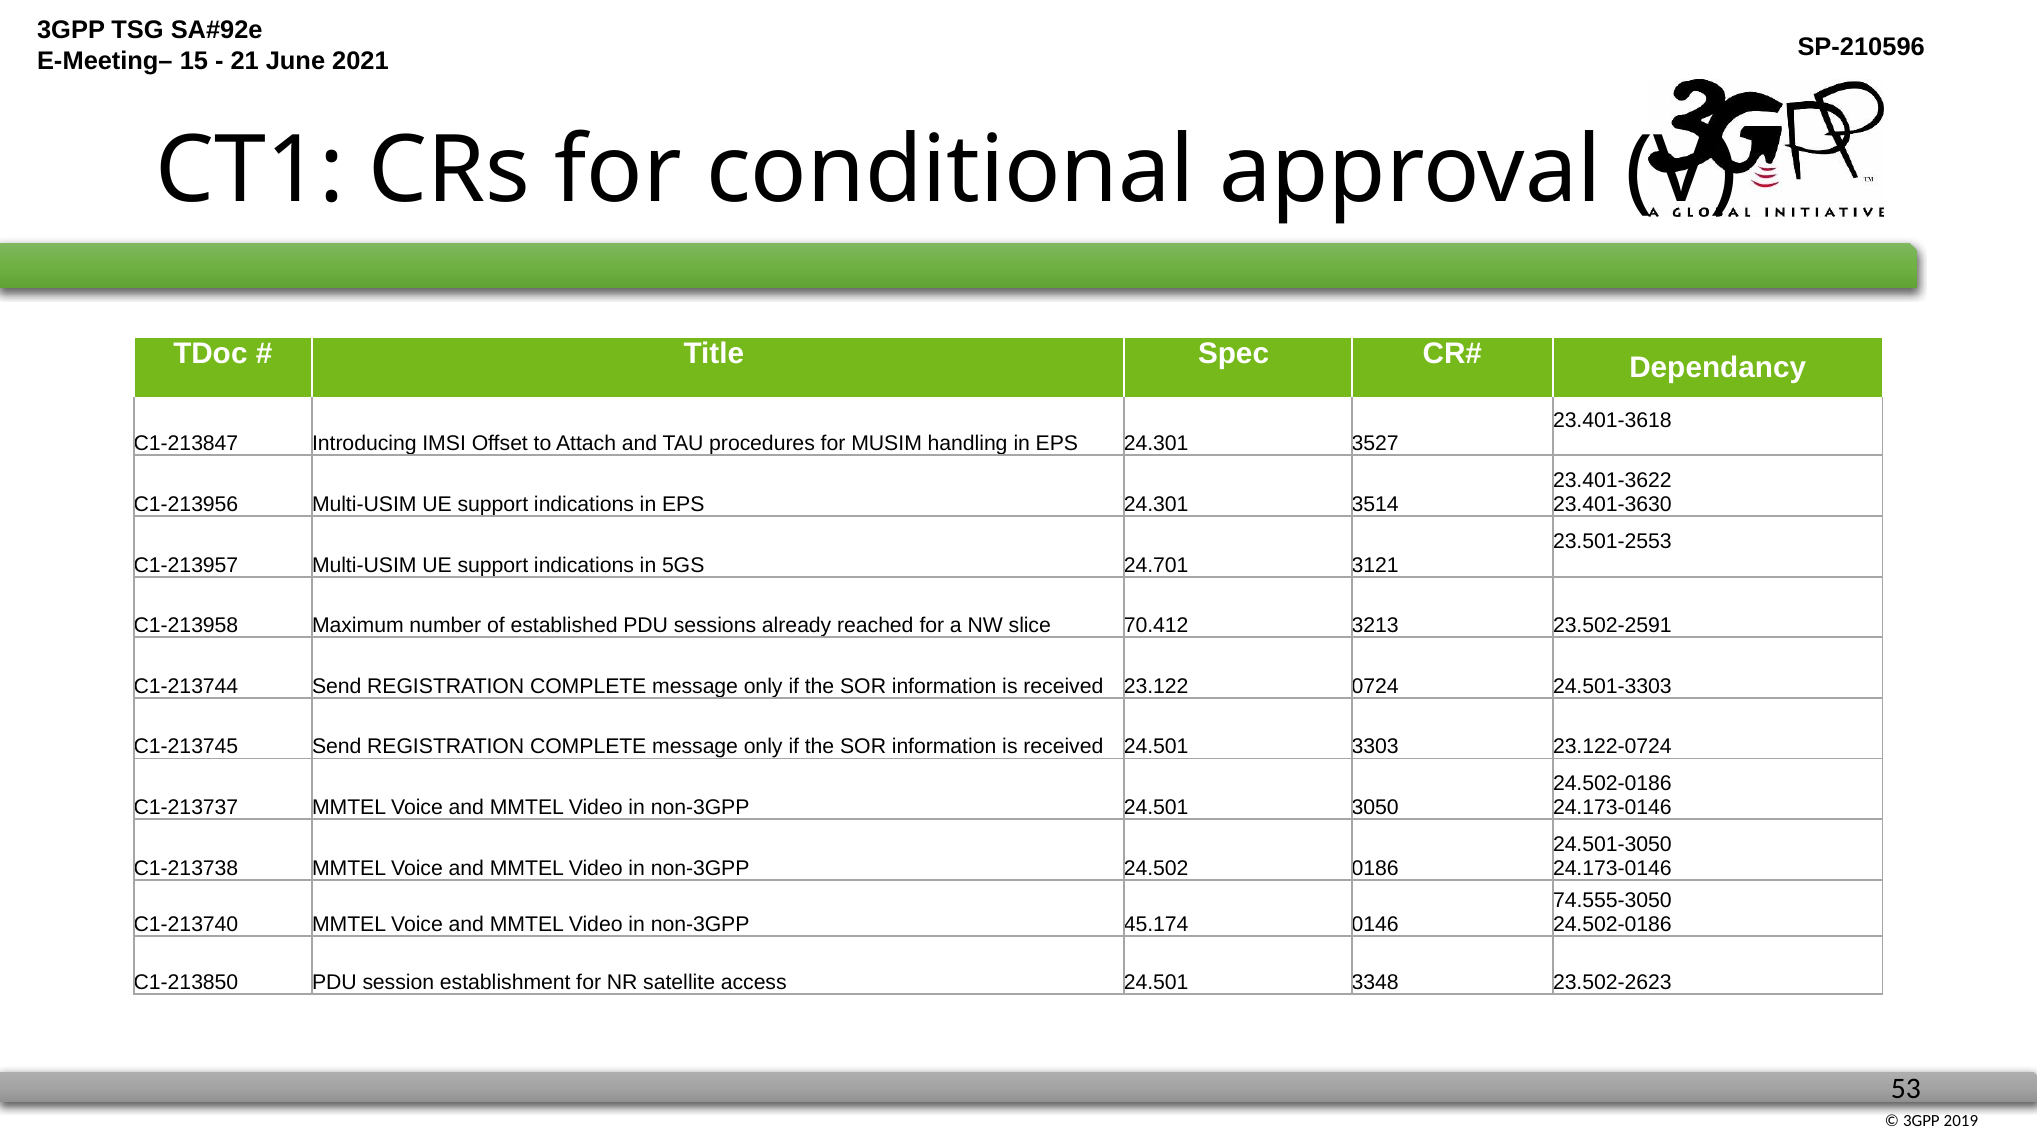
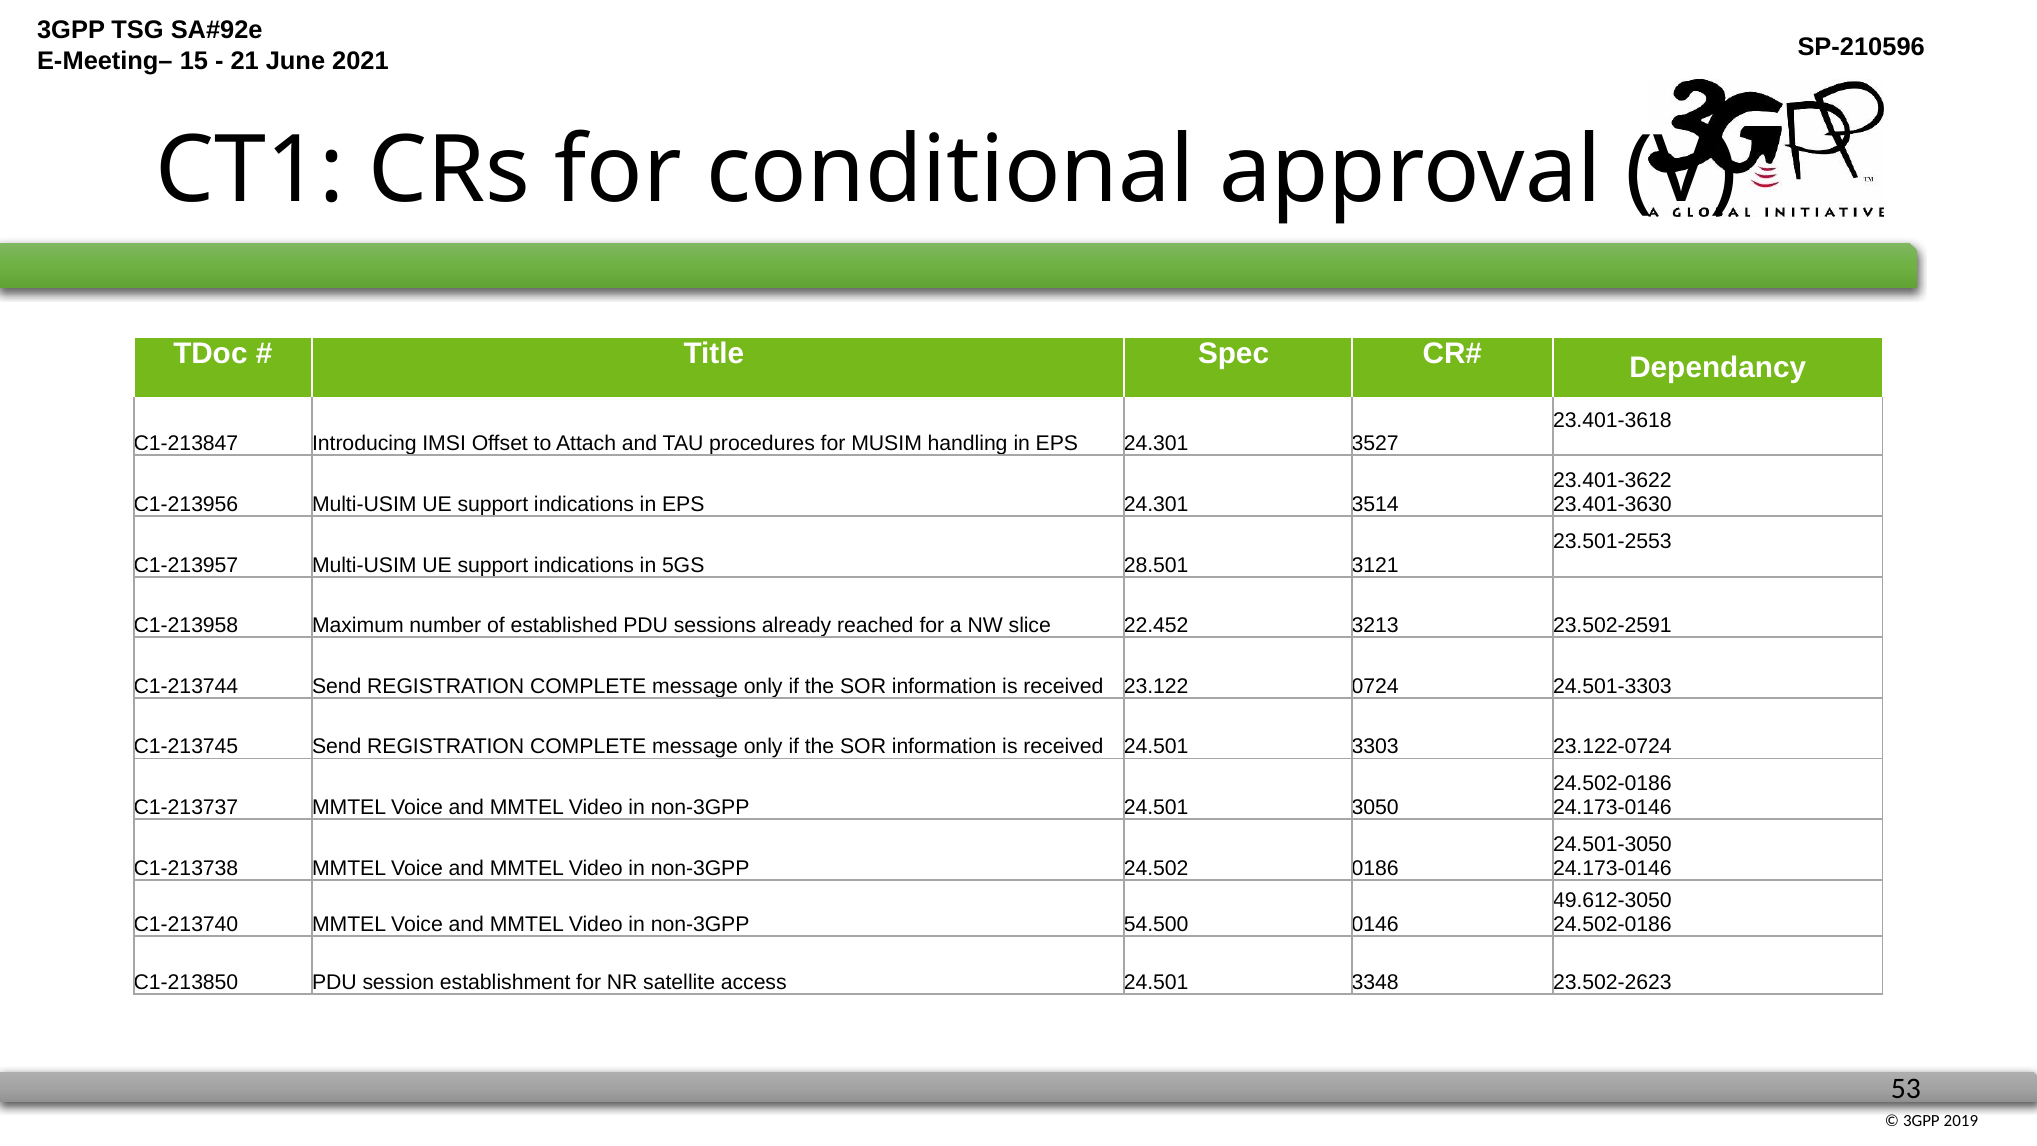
24.701: 24.701 -> 28.501 (1156, 565)
70.412: 70.412 -> 22.452 (1156, 626)
74.555-3050: 74.555-3050 -> 49.612-3050 (1612, 900)
45.174: 45.174 -> 54.500 (1156, 924)
